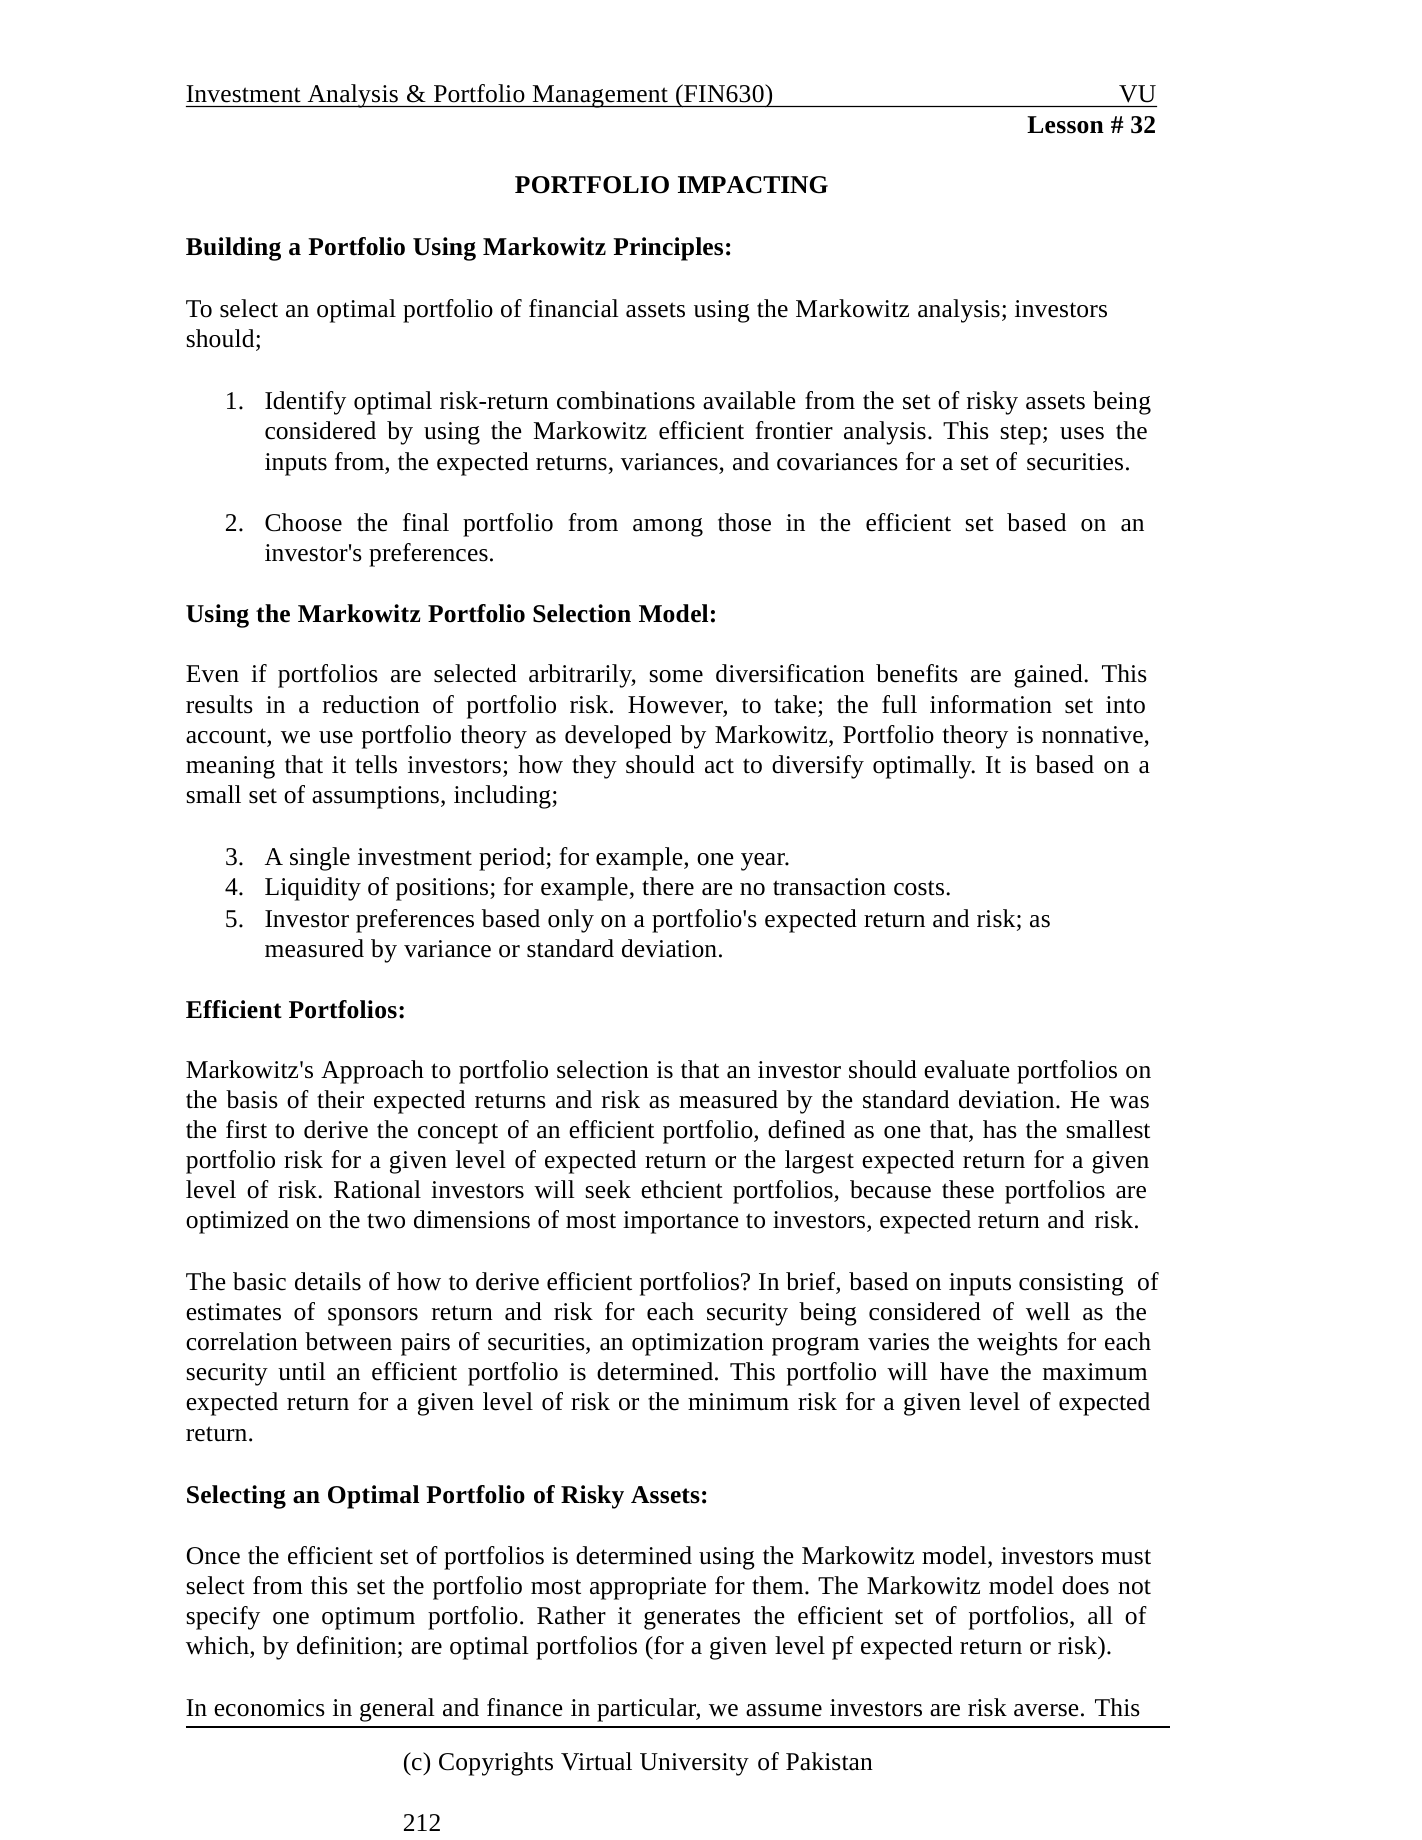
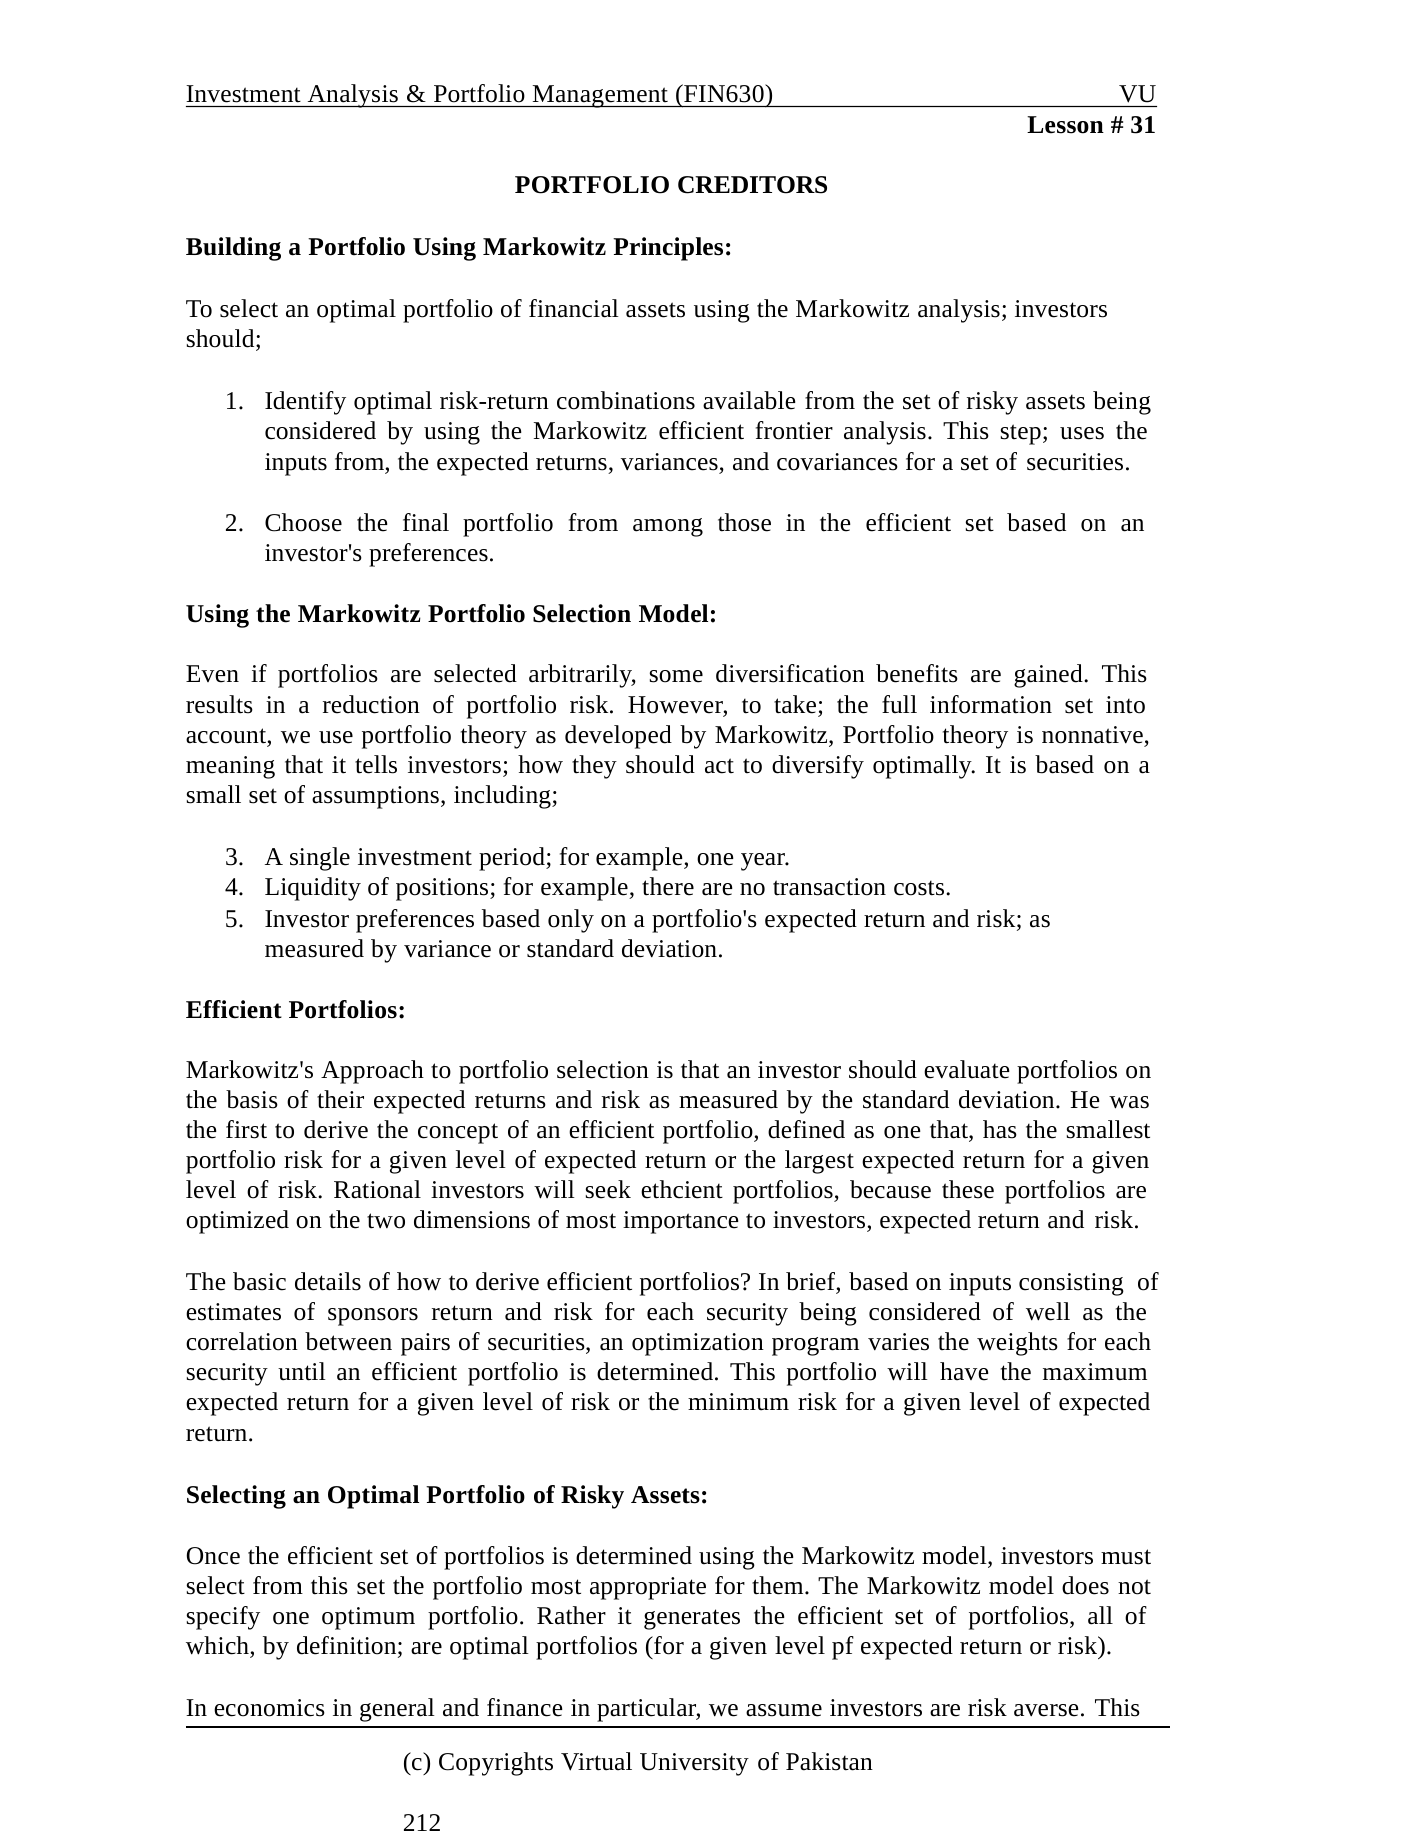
32: 32 -> 31 (1143, 125)
IMPACTING: IMPACTING -> CREDITORS (753, 185)
